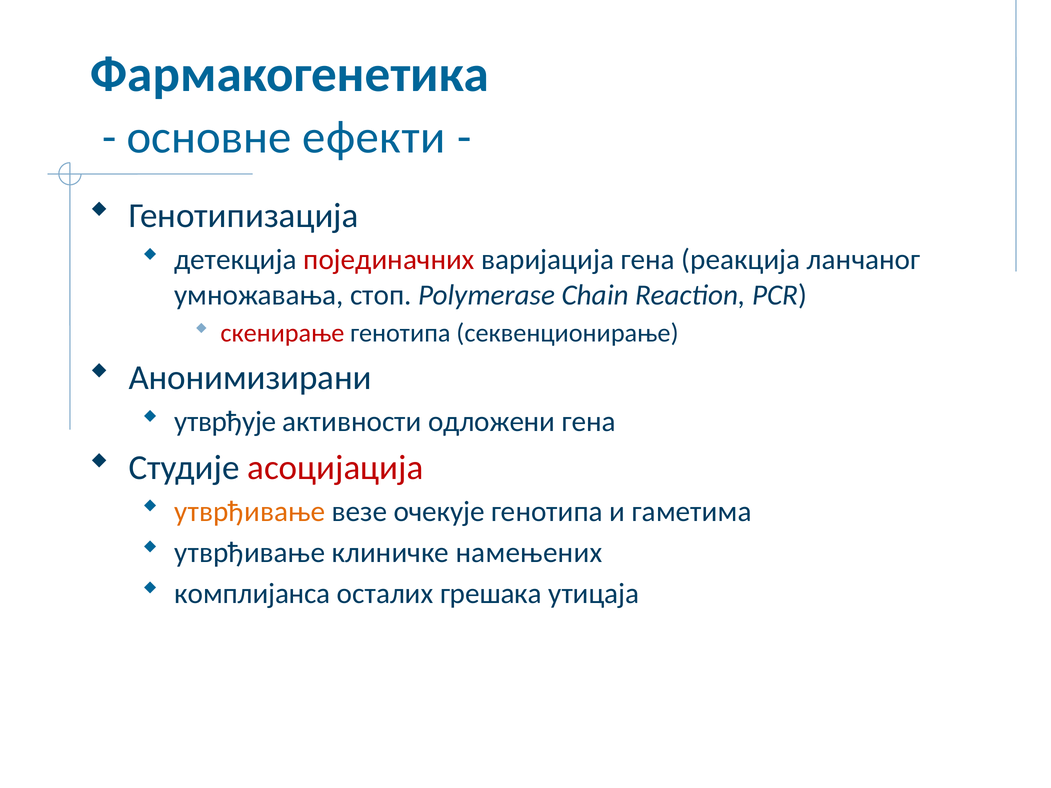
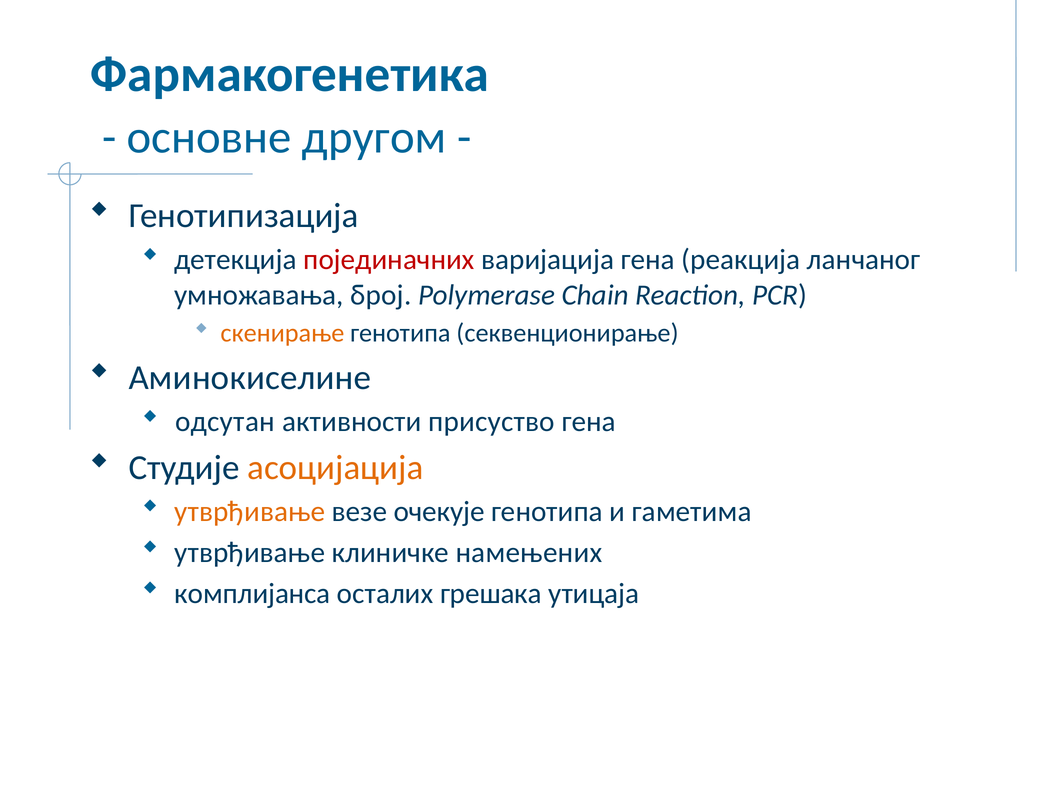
ефекти: ефекти -> другом (374, 137)
стоп: стоп -> број (381, 295)
скенирање colour: red -> orange (282, 333)
Анонимизирани: Анонимизирани -> Аминокиселине (250, 378)
утврђује: утврђује -> одсутан (225, 422)
одложени: одложени -> присуство (492, 422)
асоцијација colour: red -> orange (335, 468)
